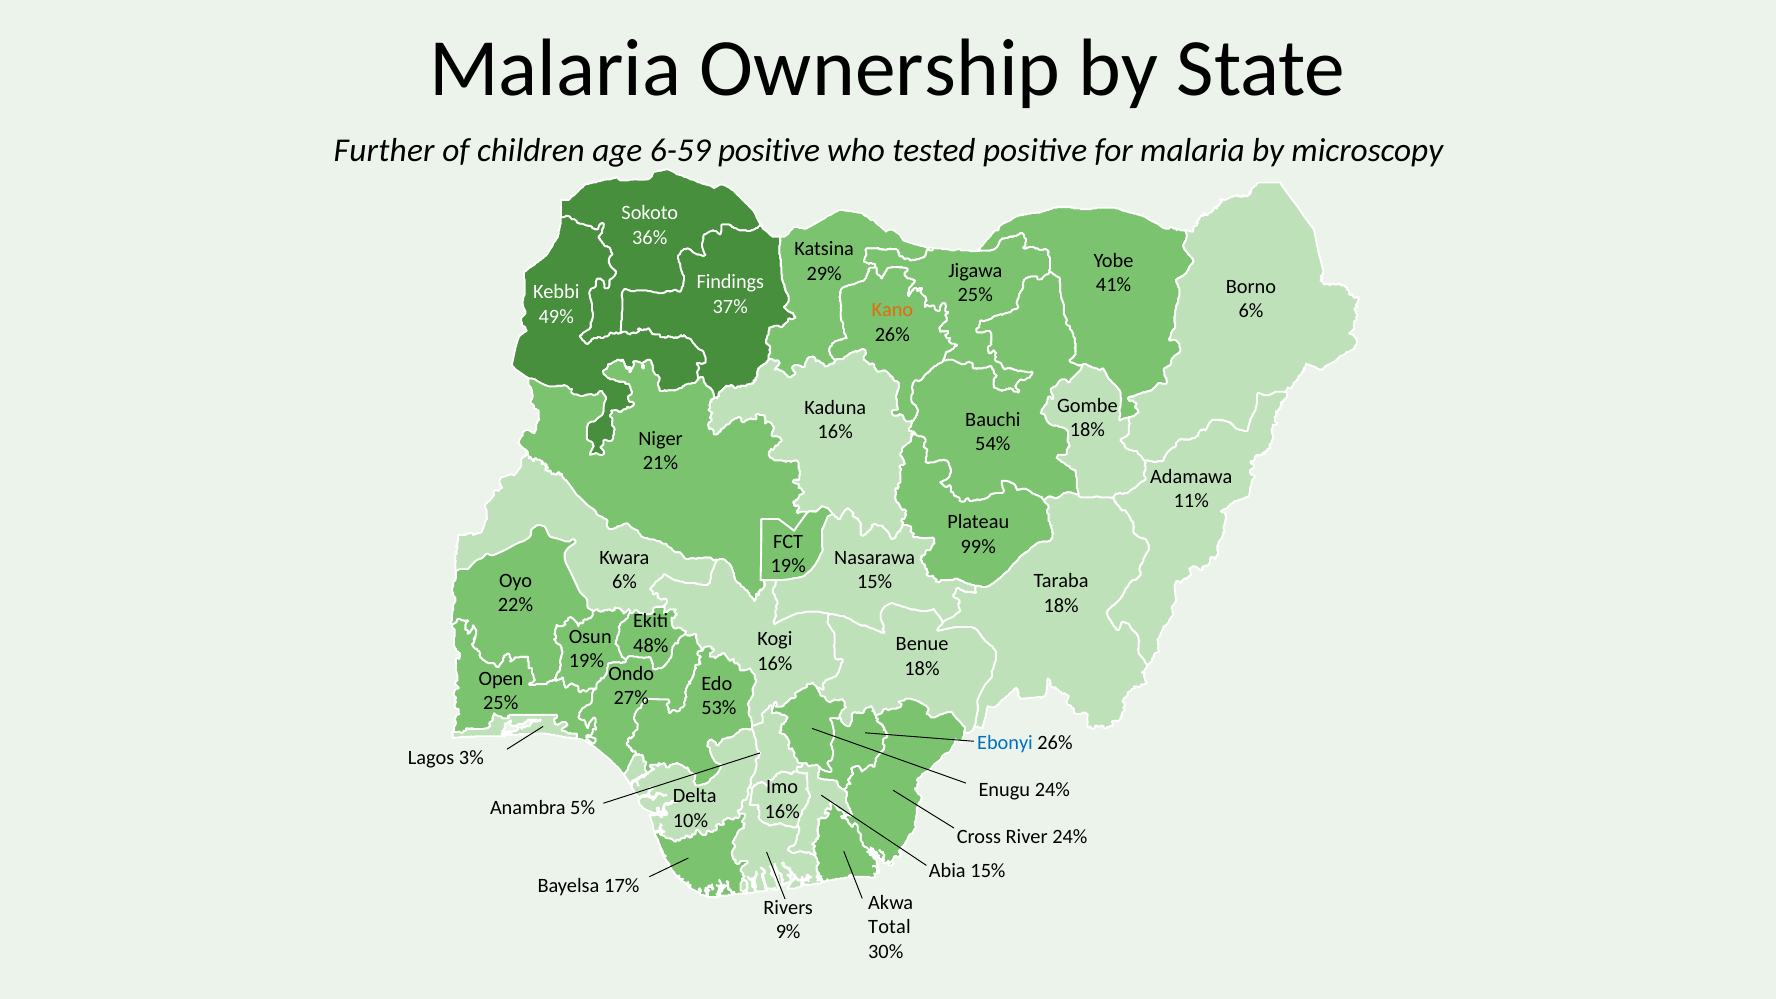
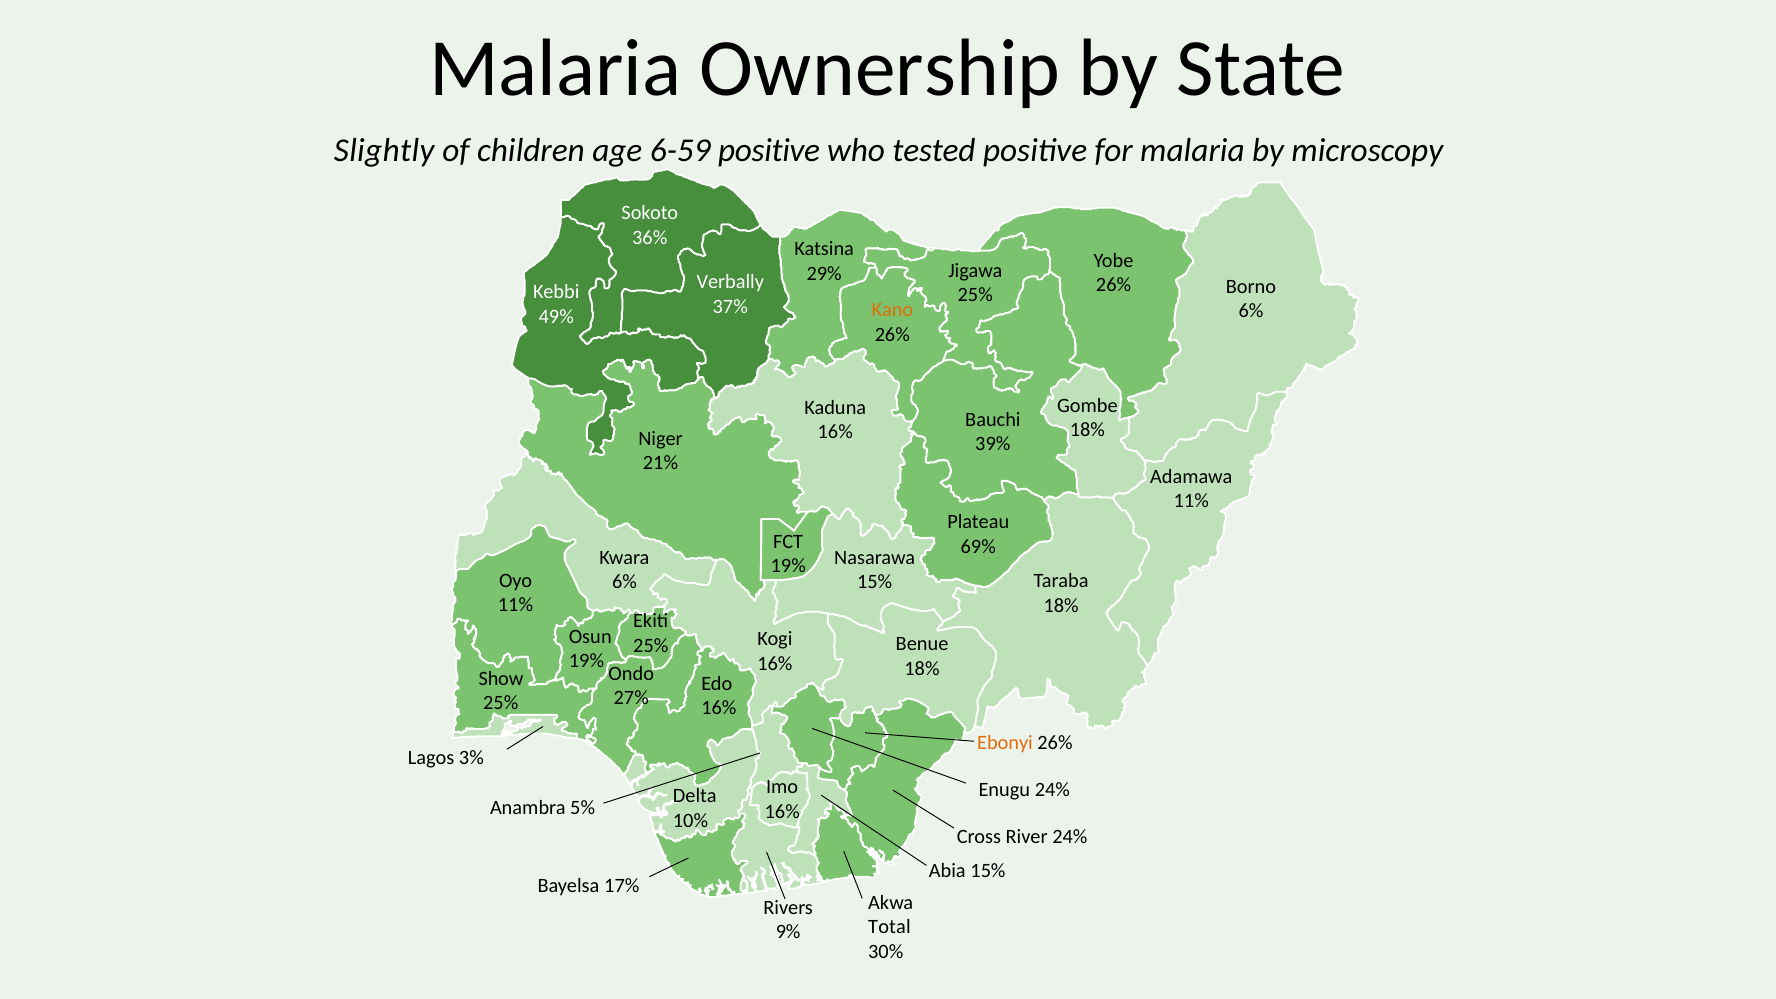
Further: Further -> Slightly (384, 151)
Findings: Findings -> Verbally (730, 282)
41%: 41% -> 26% (1114, 285)
54%: 54% -> 39% (993, 444)
99%: 99% -> 69% (978, 547)
22%: 22% -> 11% (516, 605)
48%: 48% -> 25% (651, 645)
Open: Open -> Show (501, 678)
53%: 53% -> 16% (719, 708)
Ebonyi colour: blue -> orange (1005, 743)
